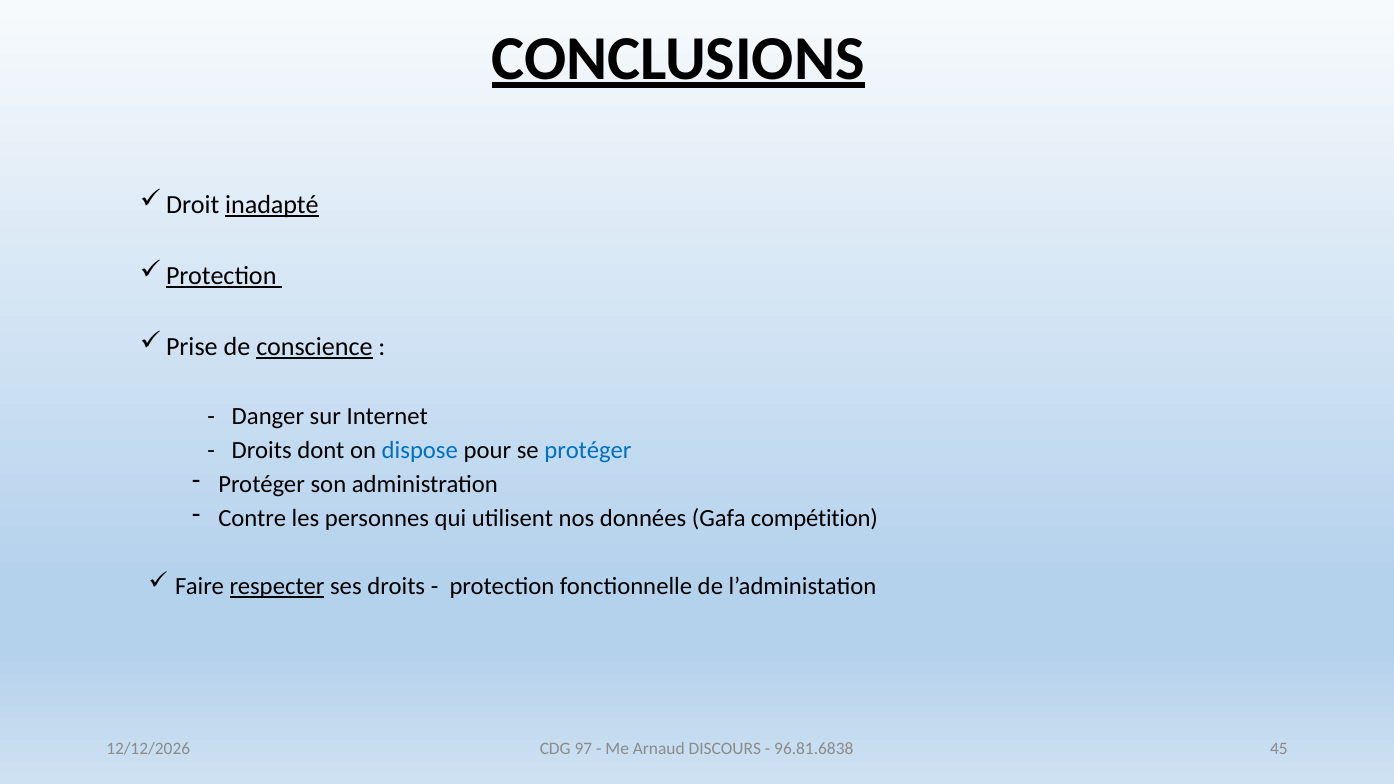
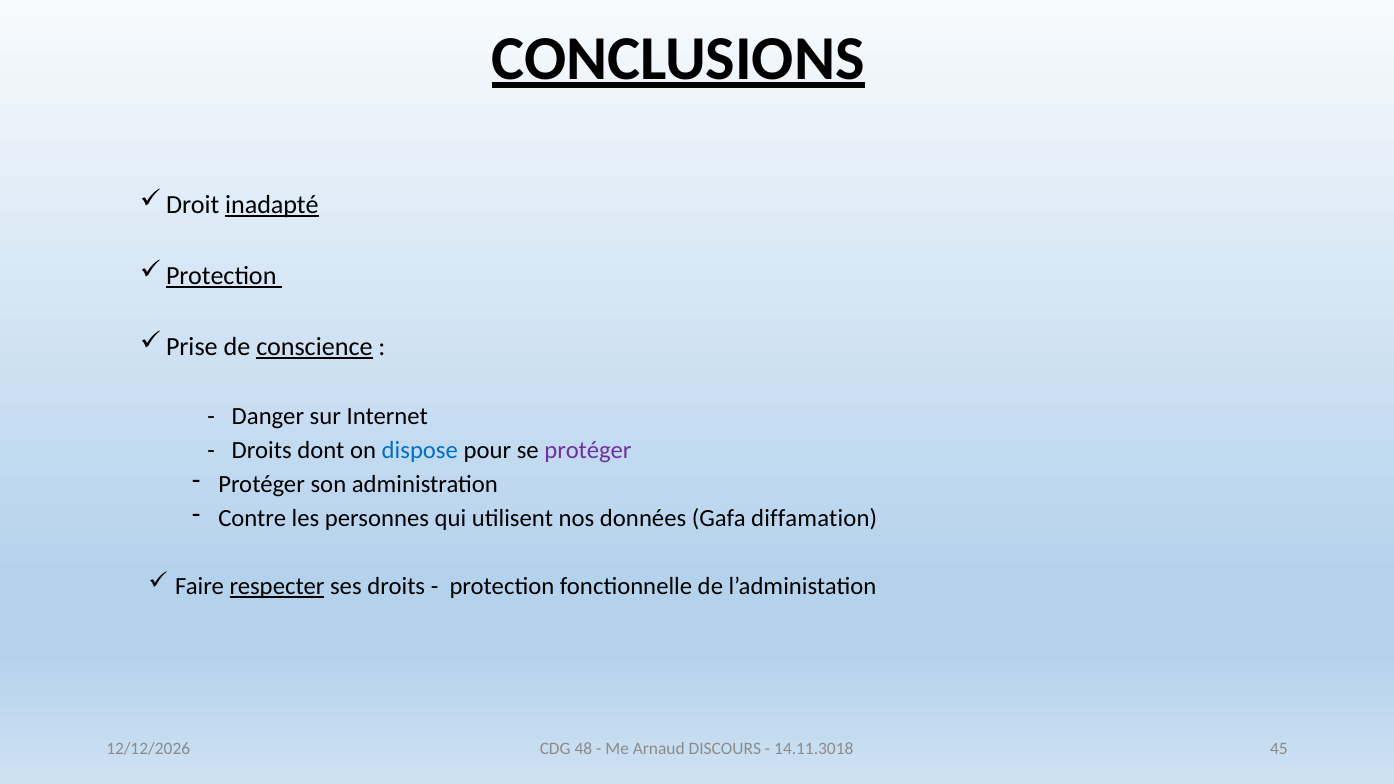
protéger colour: blue -> purple (588, 451)
compétition: compétition -> diffamation (814, 518)
97: 97 -> 48 (583, 749)
96.81.6838: 96.81.6838 -> 14.11.3018 (814, 749)
